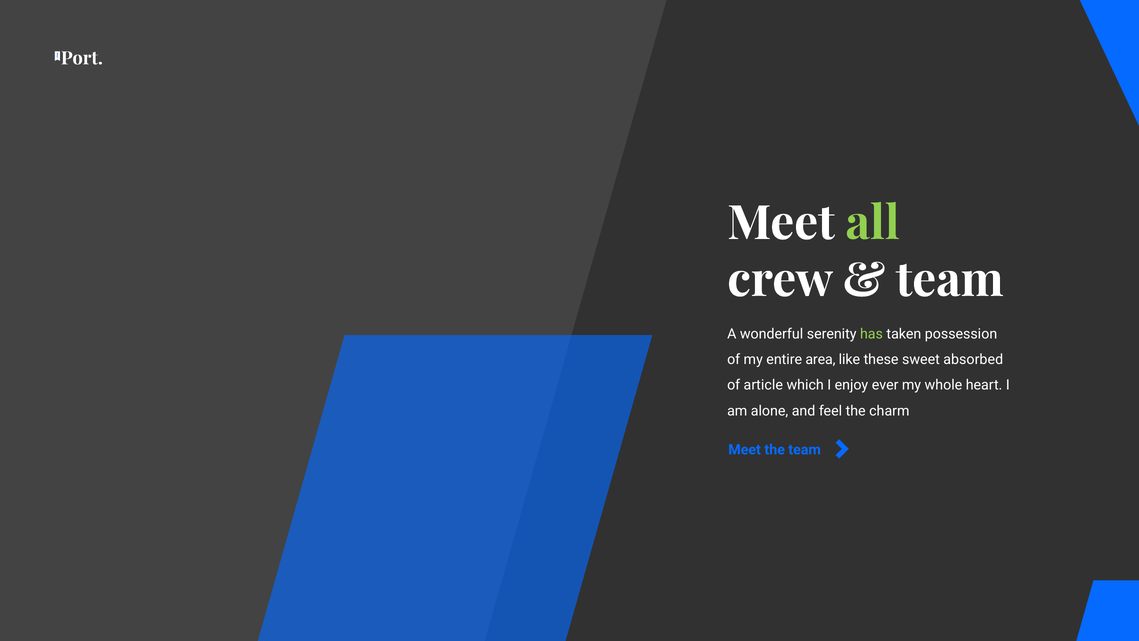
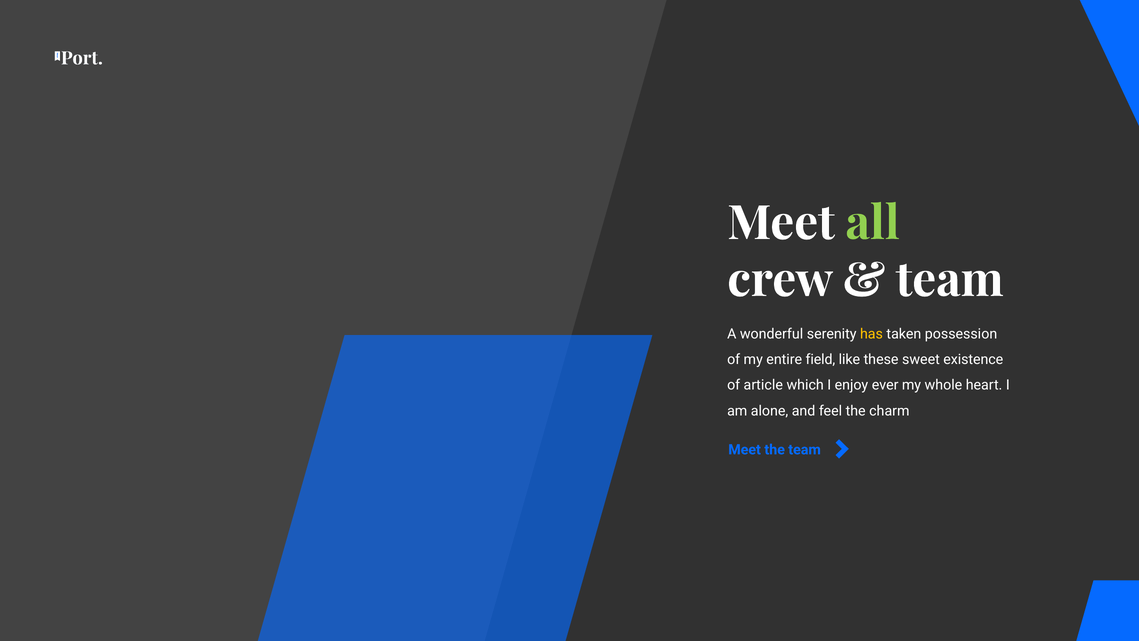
has colour: light green -> yellow (871, 334)
area: area -> field (820, 359)
absorbed: absorbed -> existence (973, 359)
